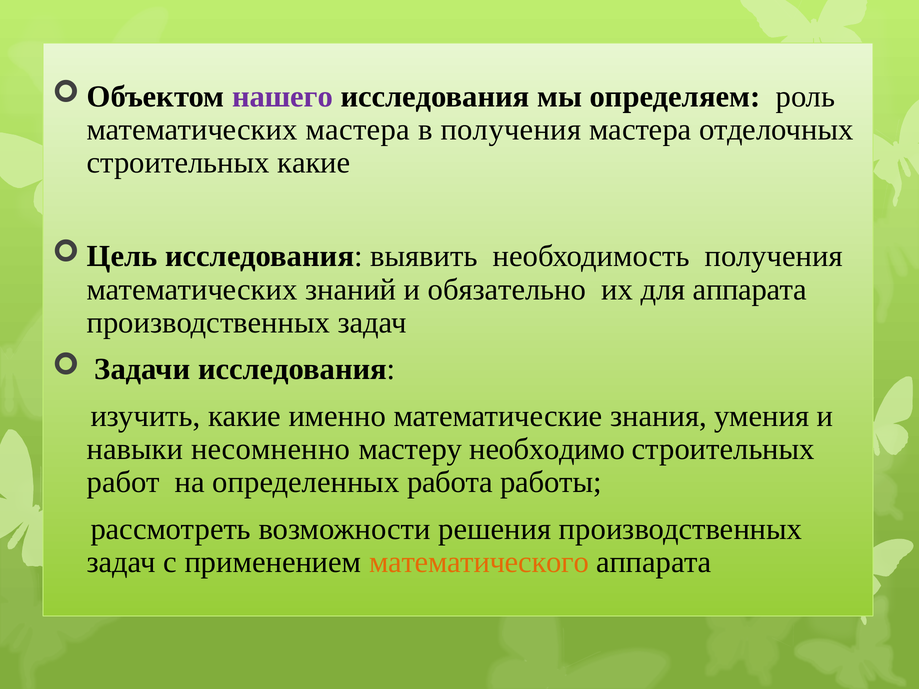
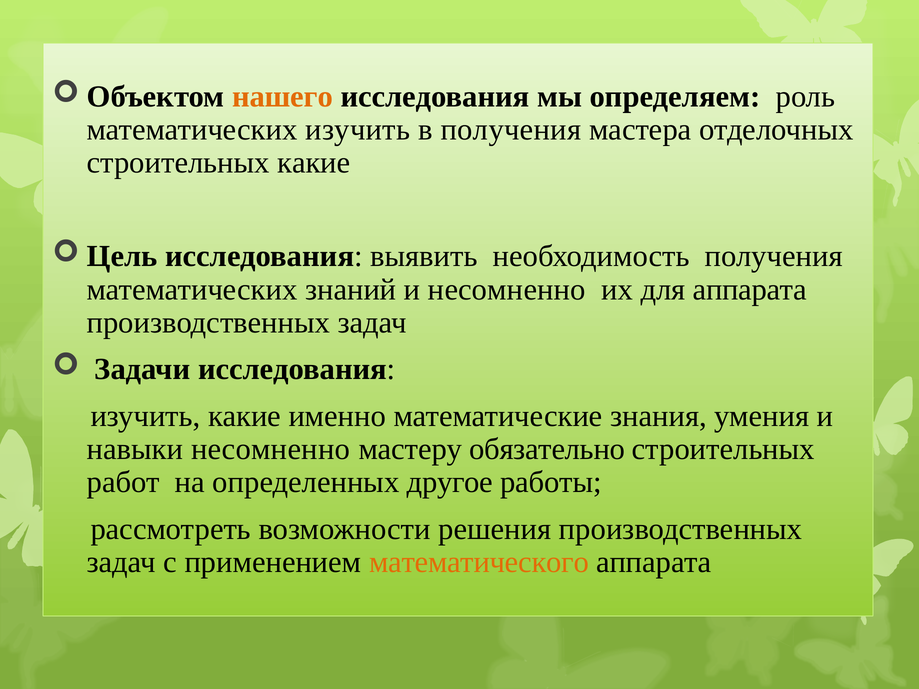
нашего colour: purple -> orange (283, 97)
математических мастера: мастера -> изучить (358, 130)
и обязательно: обязательно -> несомненно (507, 290)
необходимо: необходимо -> обязательно (547, 449)
работа: работа -> другое (450, 482)
